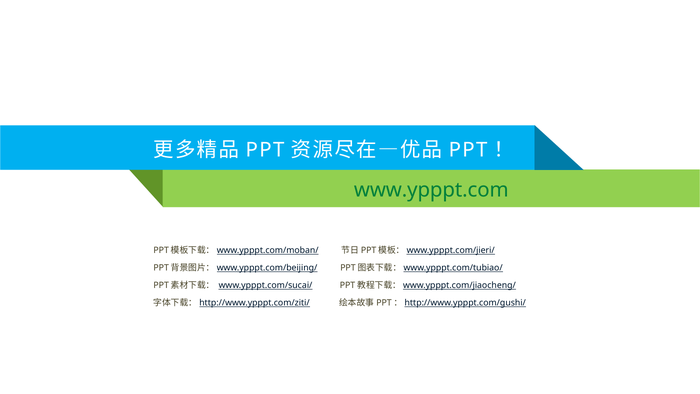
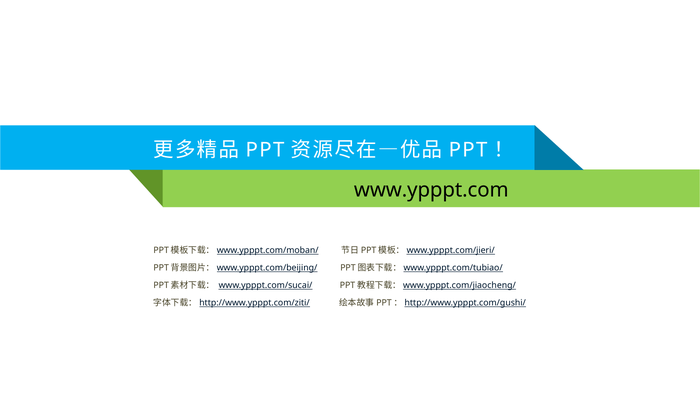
www.ypppt.com colour: green -> black (431, 190)
